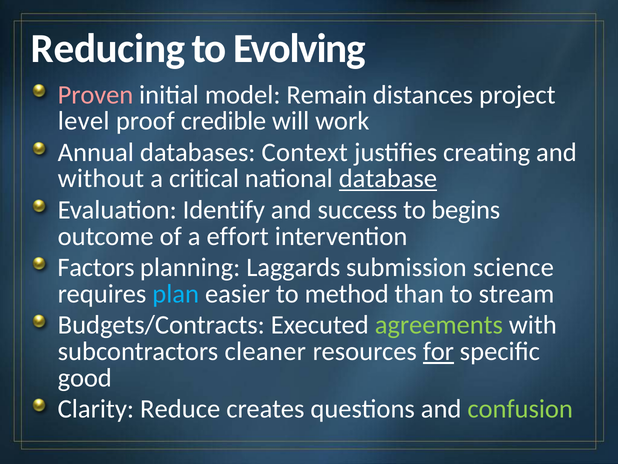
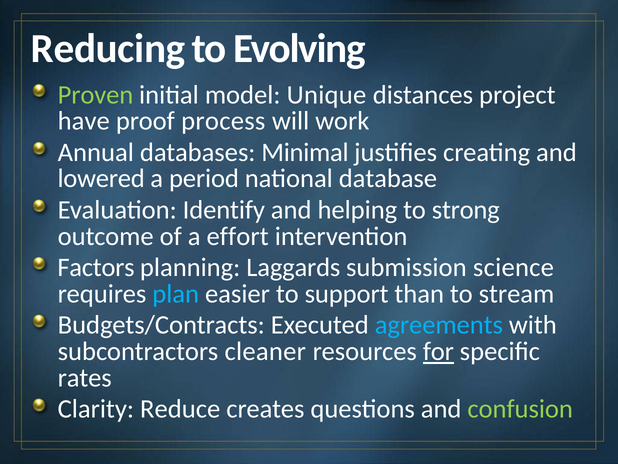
Proven colour: pink -> light green (95, 95)
Remain: Remain -> Unique (327, 95)
level: level -> have (84, 121)
credible: credible -> process (223, 121)
Context: Context -> Minimal (305, 152)
without: without -> lowered (101, 178)
critical: critical -> period (204, 178)
database underline: present -> none (388, 178)
success: success -> helping (357, 210)
begins: begins -> strong (466, 210)
method: method -> support (347, 294)
agreements colour: light green -> light blue (439, 325)
good: good -> rates (85, 377)
